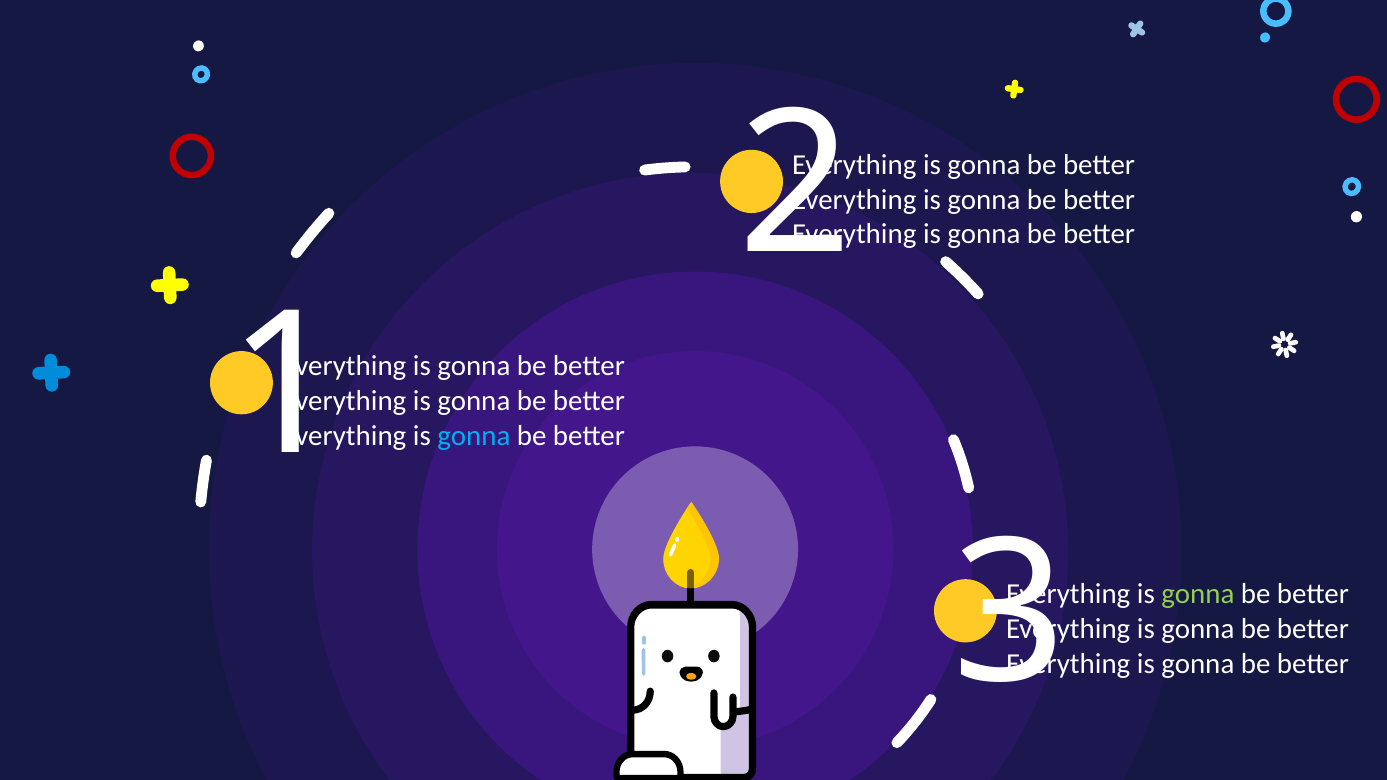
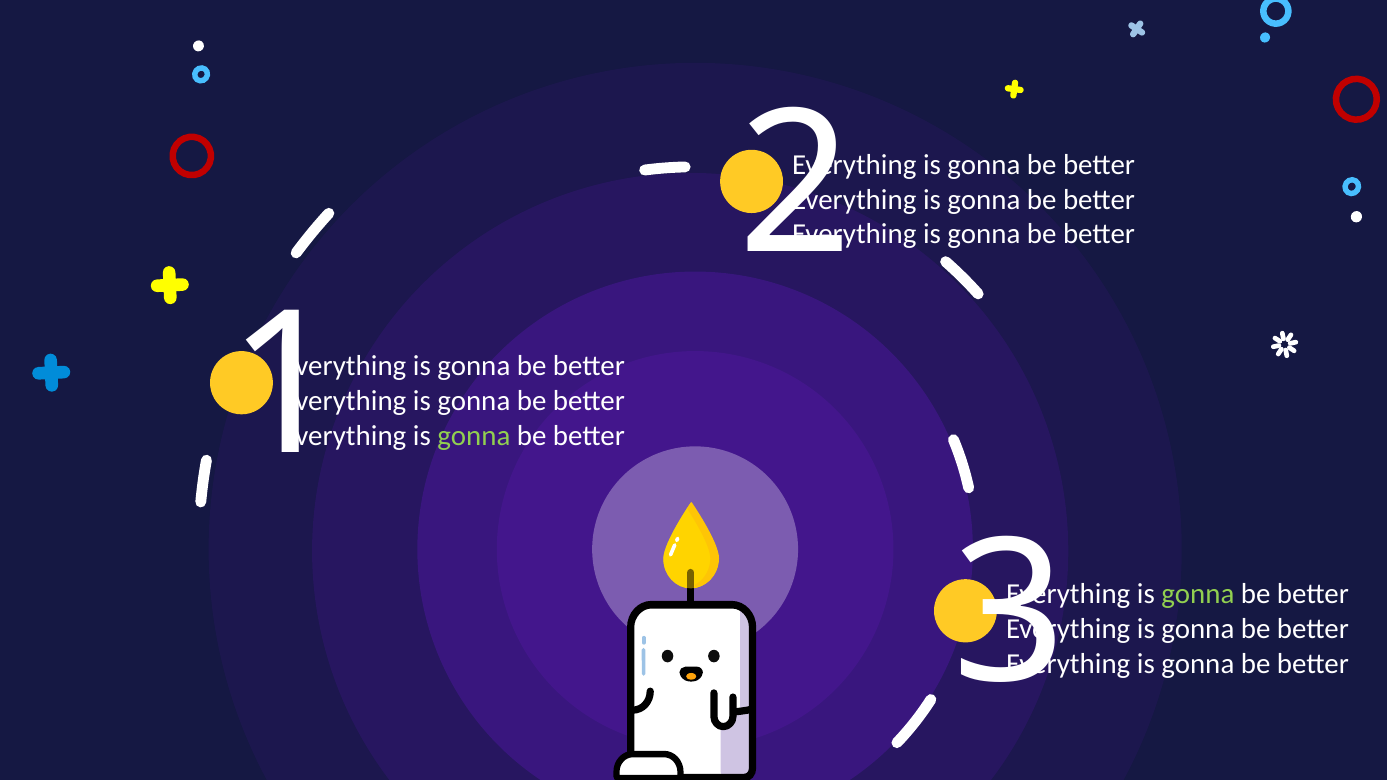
gonna colour: light blue -> light green (474, 436)
